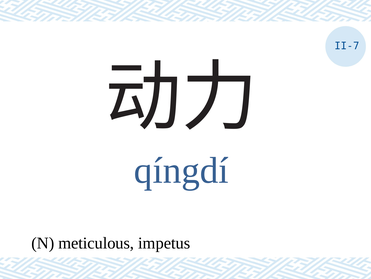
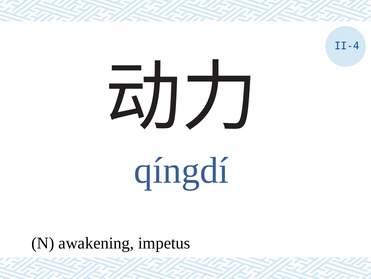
II-7: II-7 -> II-4 (347, 46)
meticulous: meticulous -> awakening (96, 243)
